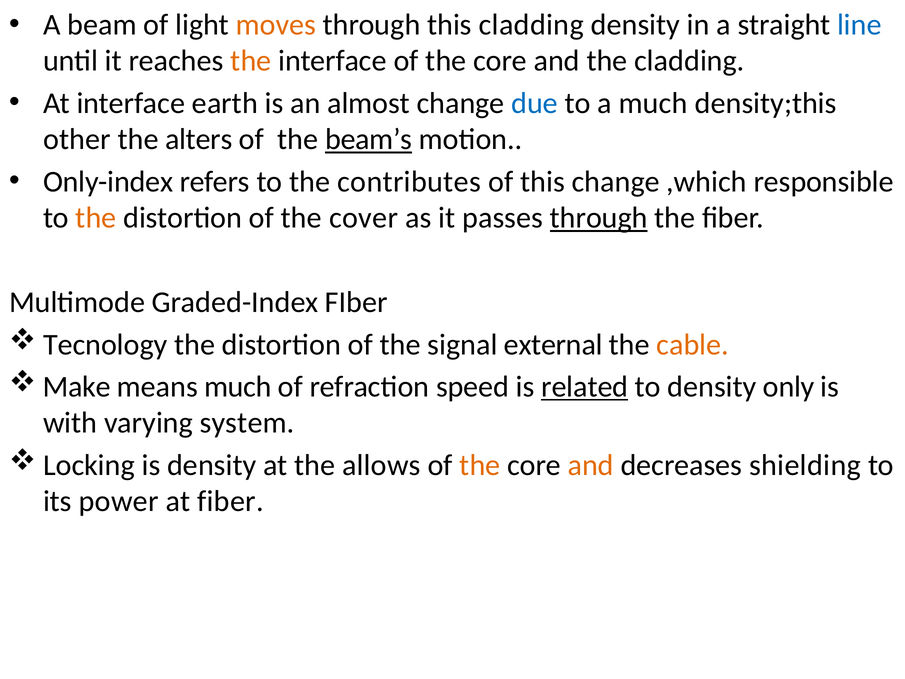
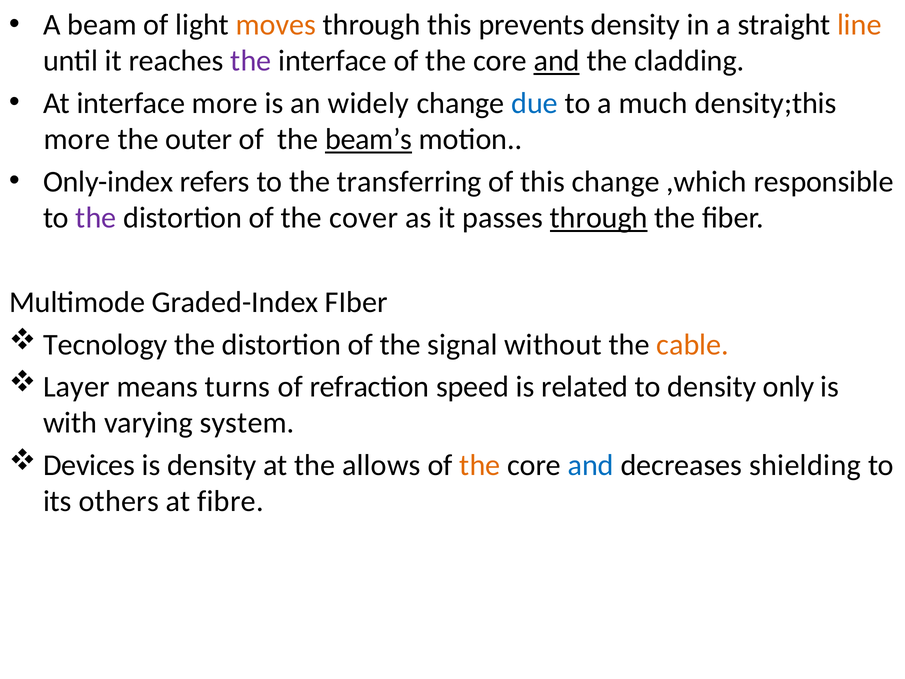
this cladding: cladding -> prevents (532, 25)
line colour: blue -> orange (859, 25)
the colour: orange -> purple (251, 61)
and underline: none -> present (557, 61)
interface earth: earth -> more (225, 103)
almost: almost -> widely (368, 103)
other: other -> more (77, 139)
alters: alters -> outer (199, 139)
contributes: contributes -> transferring (409, 182)
the colour: orange -> purple (96, 218)
external: external -> without (553, 344)
Make: Make -> Layer (76, 387)
means much: much -> turns (238, 387)
related underline: present -> none (585, 387)
Locking: Locking -> Devices (89, 465)
and colour: orange -> blue (591, 465)
power: power -> others (119, 501)
at fiber: fiber -> fibre (230, 501)
